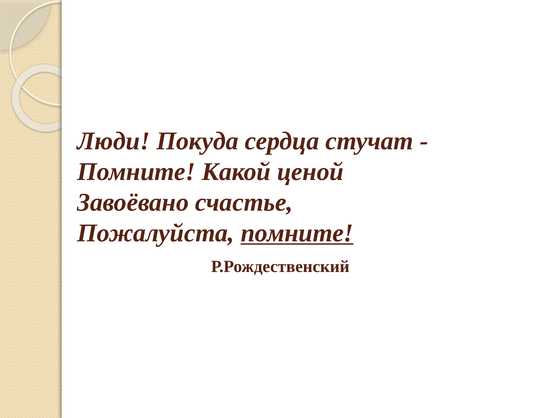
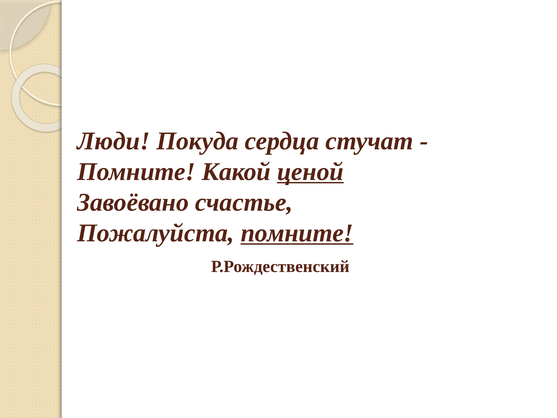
ценой underline: none -> present (310, 172)
